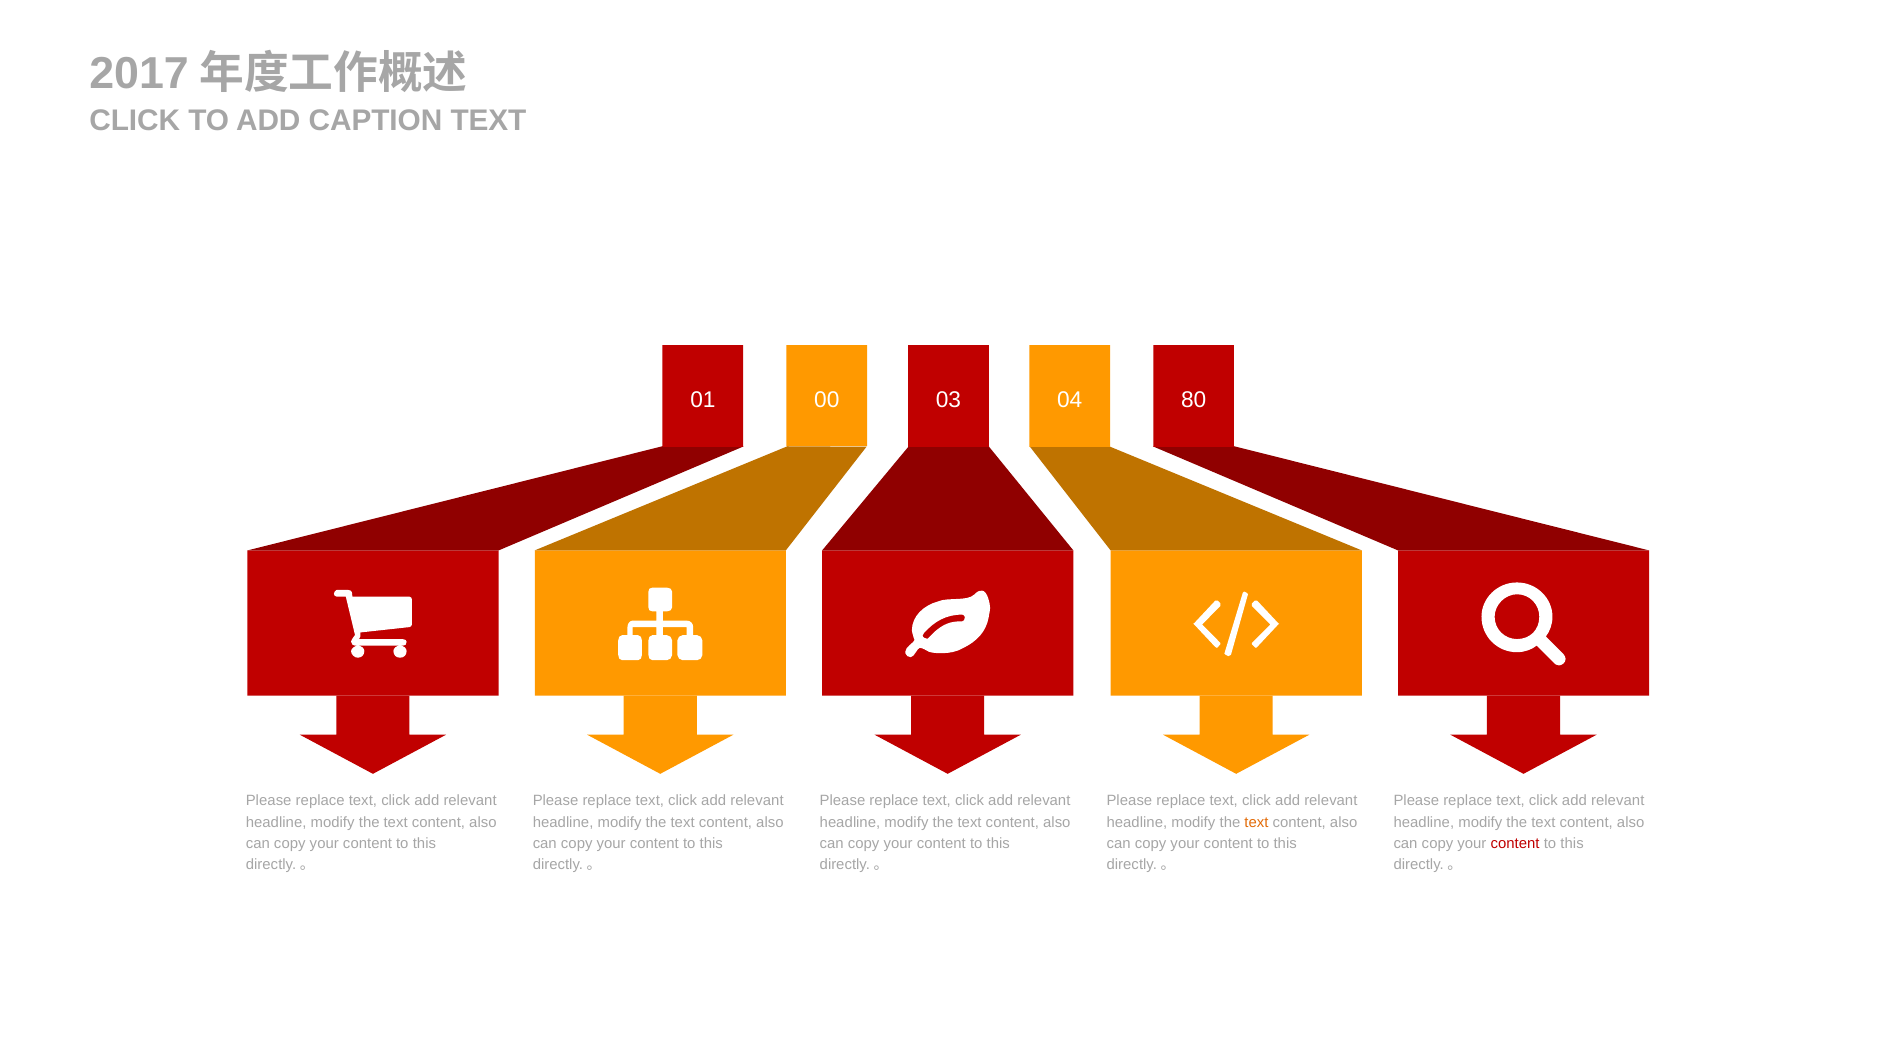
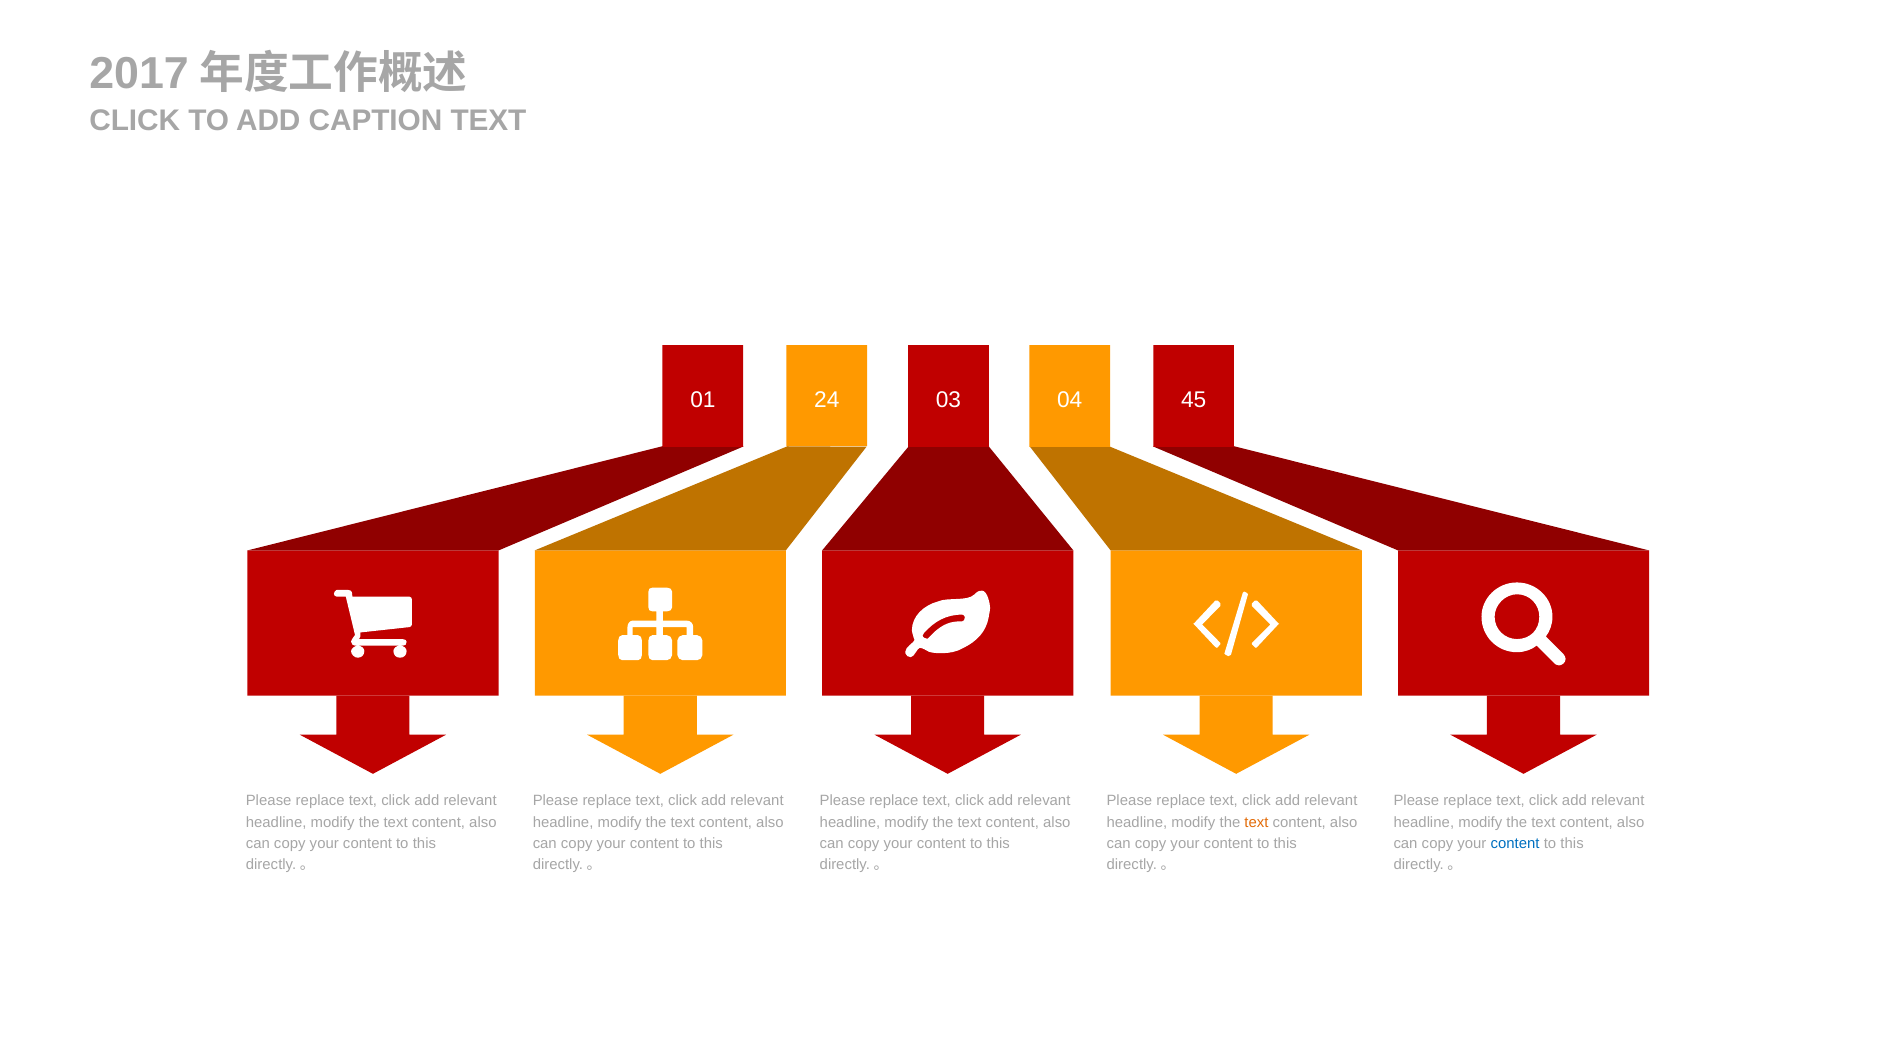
00: 00 -> 24 (827, 400)
80: 80 -> 45 (1194, 400)
content colour: red -> blue (1515, 844)
